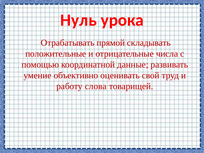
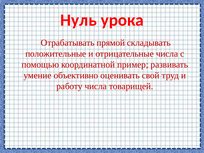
данные: данные -> пример (133, 65)
работу слова: слова -> числа (96, 86)
